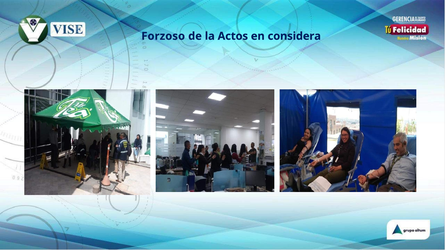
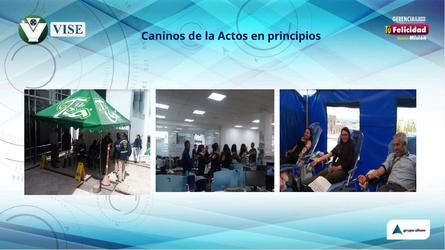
Forzoso: Forzoso -> Caninos (163, 36)
considera: considera -> principios (294, 36)
